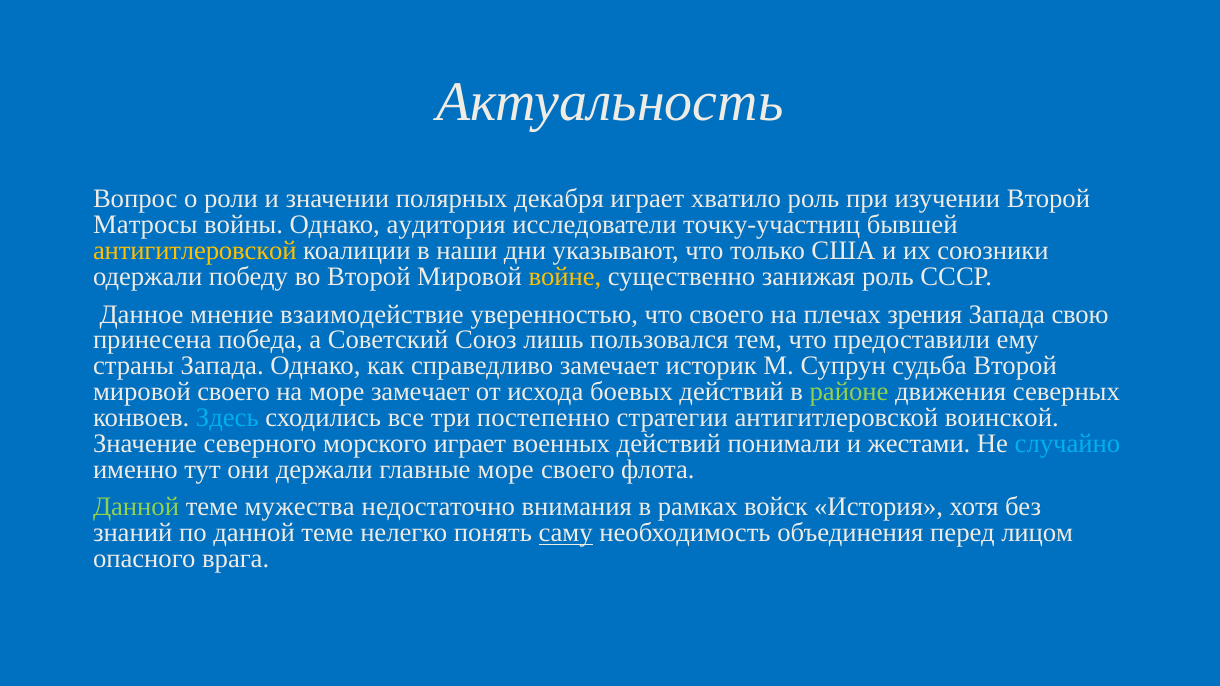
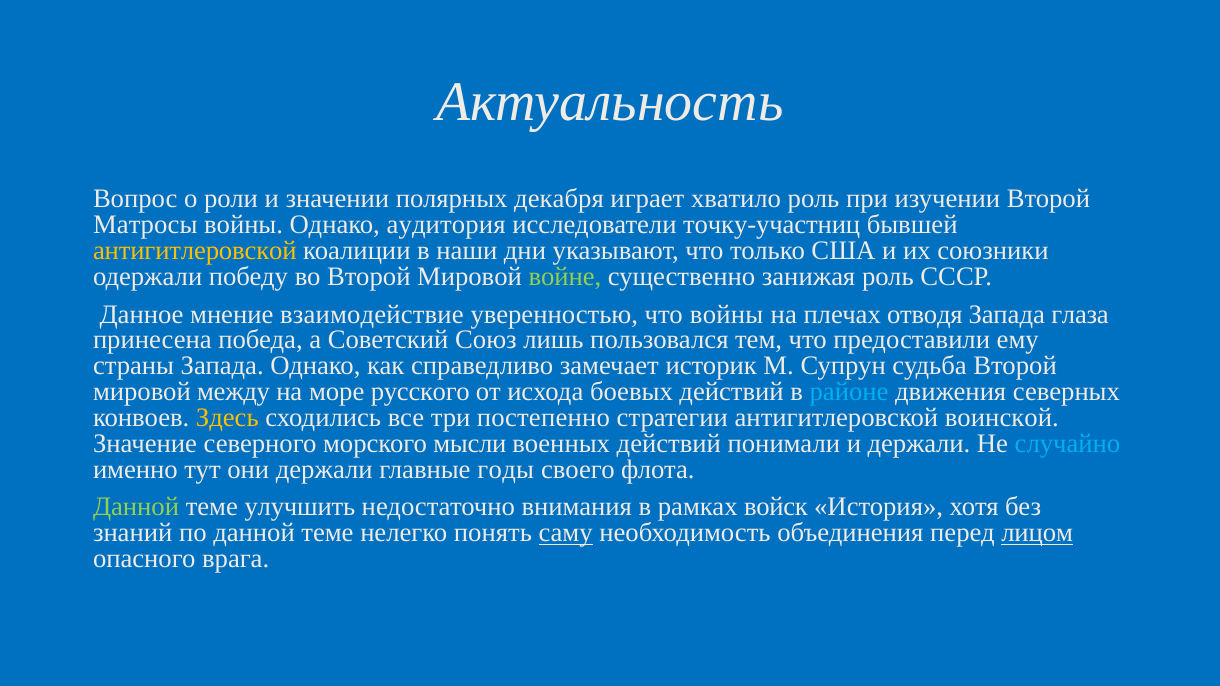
войне colour: yellow -> light green (565, 277)
что своего: своего -> войны (727, 314)
зрения: зрения -> отводя (925, 314)
свою: свою -> глаза (1080, 314)
мировой своего: своего -> между (234, 392)
море замечает: замечает -> русского (420, 392)
районе colour: light green -> light blue (849, 392)
Здесь colour: light blue -> yellow (227, 418)
морского играет: играет -> мысли (470, 444)
и жестами: жестами -> держали (919, 444)
главные море: море -> годы (506, 470)
мужества: мужества -> улучшить (300, 507)
лицом underline: none -> present (1037, 533)
